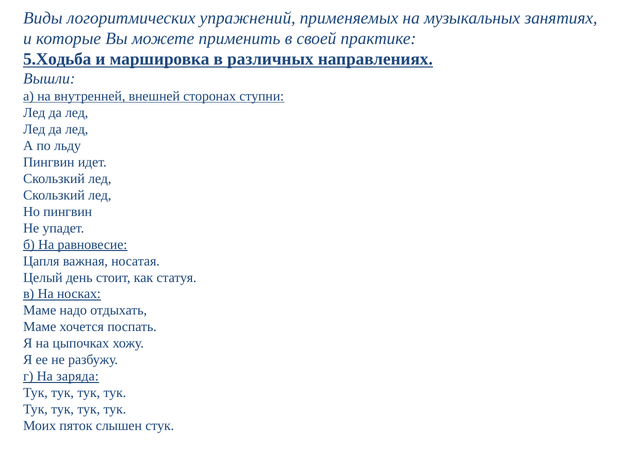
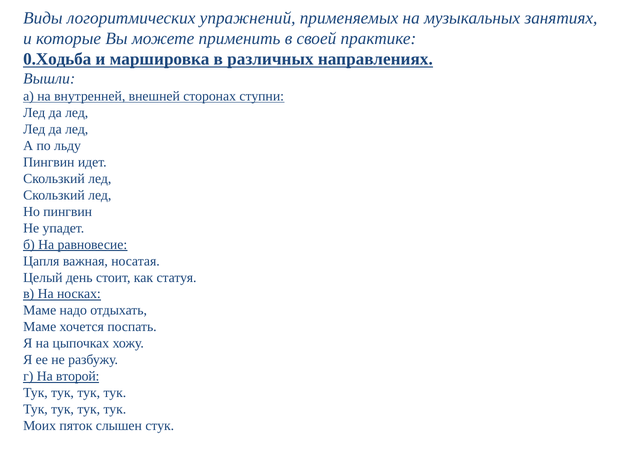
5.Ходьба: 5.Ходьба -> 0.Ходьба (57, 59)
заряда: заряда -> второй (78, 377)
